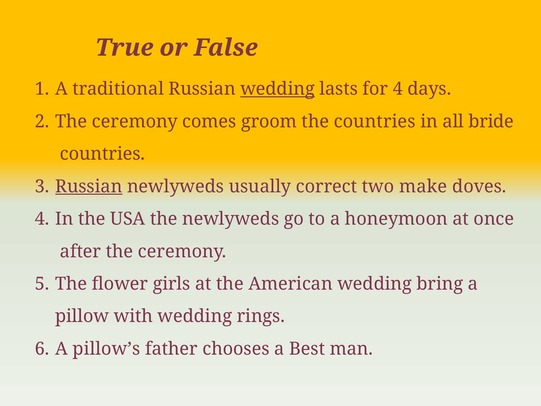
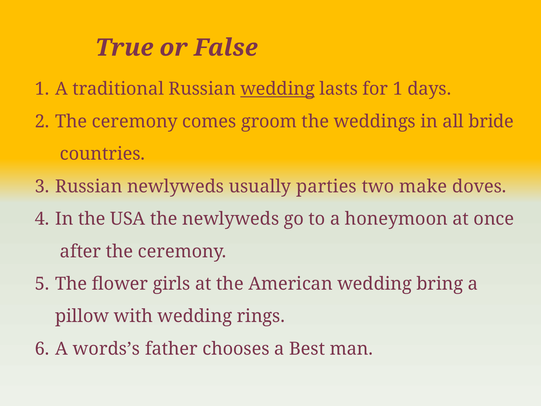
for 4: 4 -> 1 (398, 89)
the countries: countries -> weddings (375, 121)
Russian underline: present -> none (89, 186)
correct: correct -> parties (326, 186)
pillow’s: pillow’s -> words’s (106, 349)
